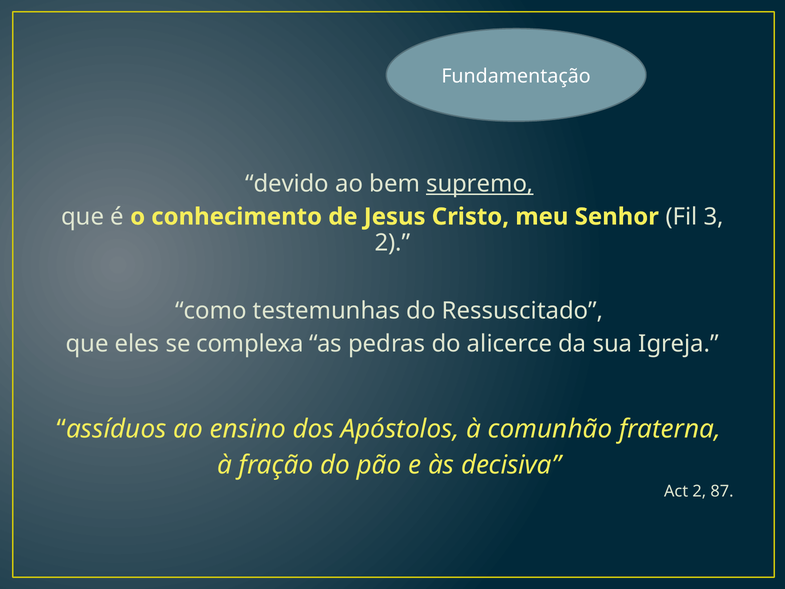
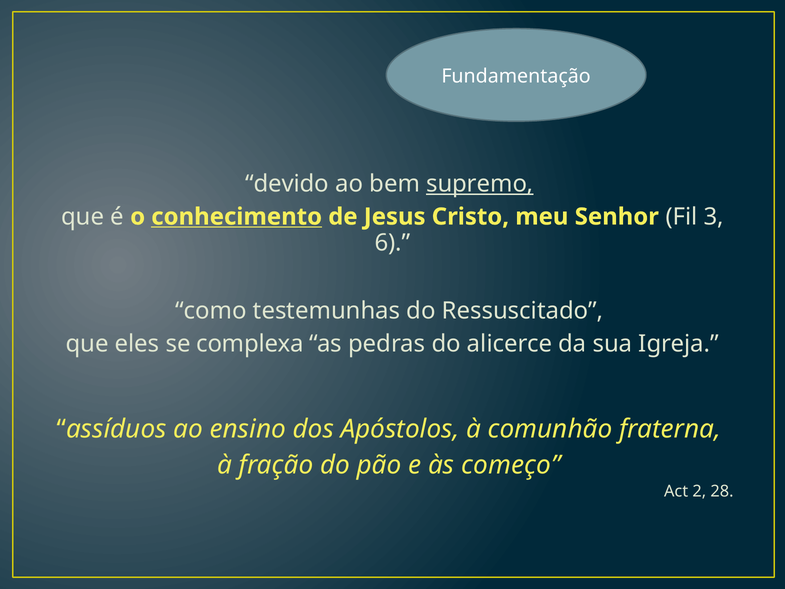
conhecimento underline: none -> present (237, 217)
2: 2 -> 6 (393, 243)
decisiva: decisiva -> começo (511, 465)
87: 87 -> 28 (722, 491)
